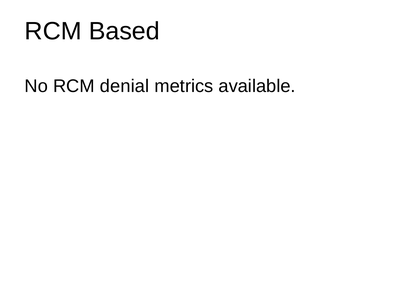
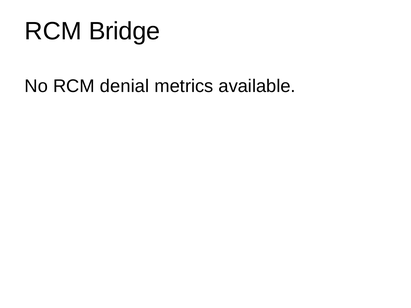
Based: Based -> Bridge (124, 31)
